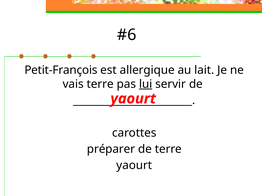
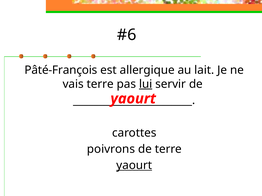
Petit-François: Petit-François -> Pâté-François (61, 70)
préparer: préparer -> poivrons (111, 149)
yaourt underline: none -> present (134, 166)
